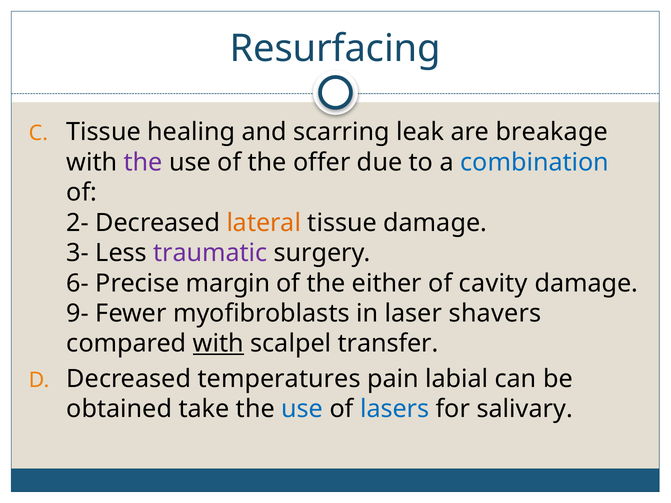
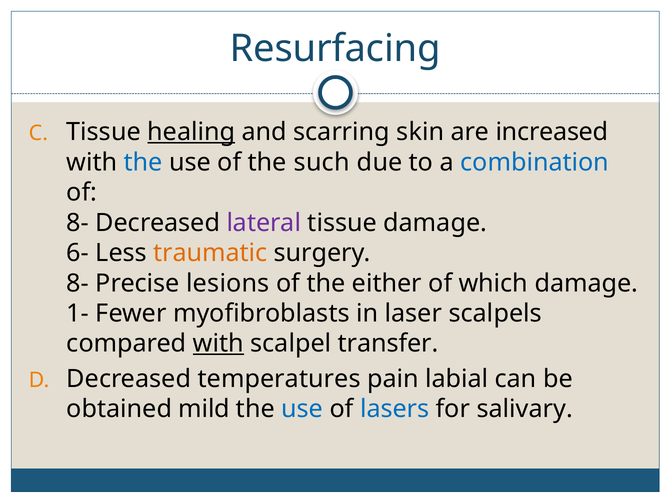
healing underline: none -> present (191, 132)
leak: leak -> skin (420, 132)
breakage: breakage -> increased (552, 132)
the colour: purple -> blue (143, 162)
offer: offer -> such (322, 162)
2-: 2- -> 8- (78, 223)
lateral colour: orange -> purple (264, 223)
3-: 3- -> 6- (78, 253)
traumatic colour: purple -> orange (210, 253)
6-: 6- -> 8- (78, 283)
margin: margin -> lesions (228, 283)
cavity: cavity -> which (493, 283)
9-: 9- -> 1- (78, 314)
shavers: shavers -> scalpels (495, 314)
take: take -> mild (204, 409)
